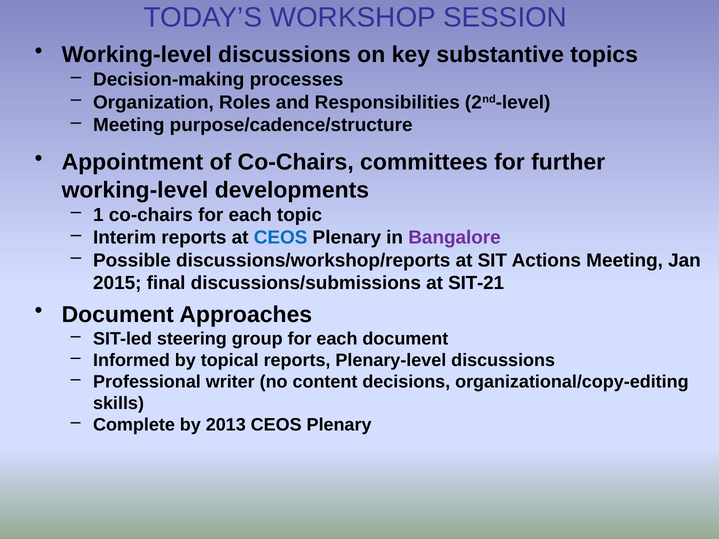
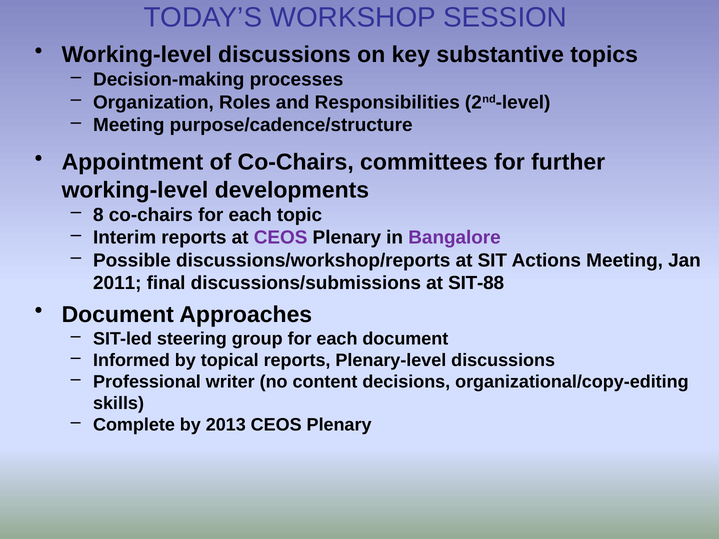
1: 1 -> 8 (98, 215)
CEOS colour: blue -> purple (281, 238)
2015: 2015 -> 2011 (117, 283)
SIT-21: SIT-21 -> SIT-88 (476, 283)
